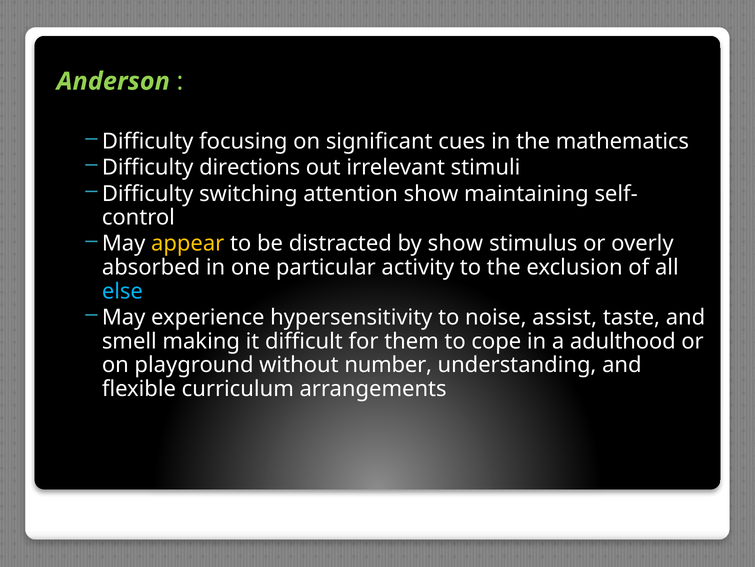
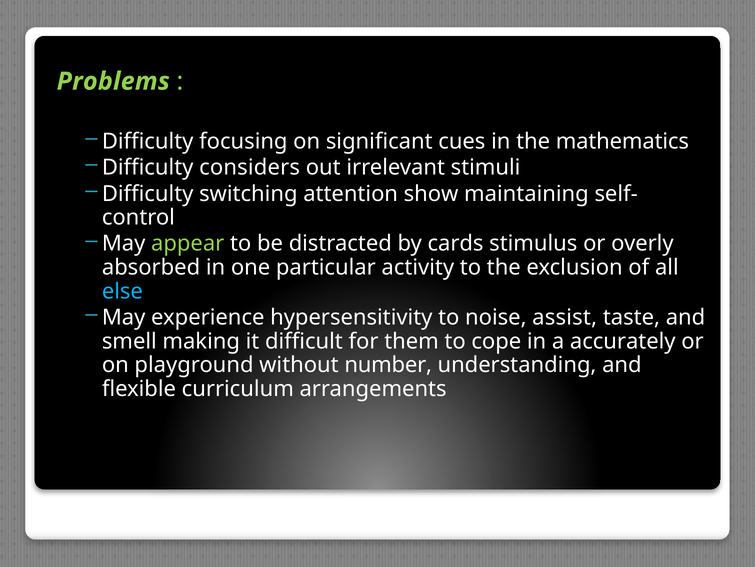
Anderson: Anderson -> Problems (113, 81)
directions: directions -> considers (250, 167)
appear colour: yellow -> light green (188, 243)
by show: show -> cards (456, 243)
adulthood: adulthood -> accurately (623, 341)
